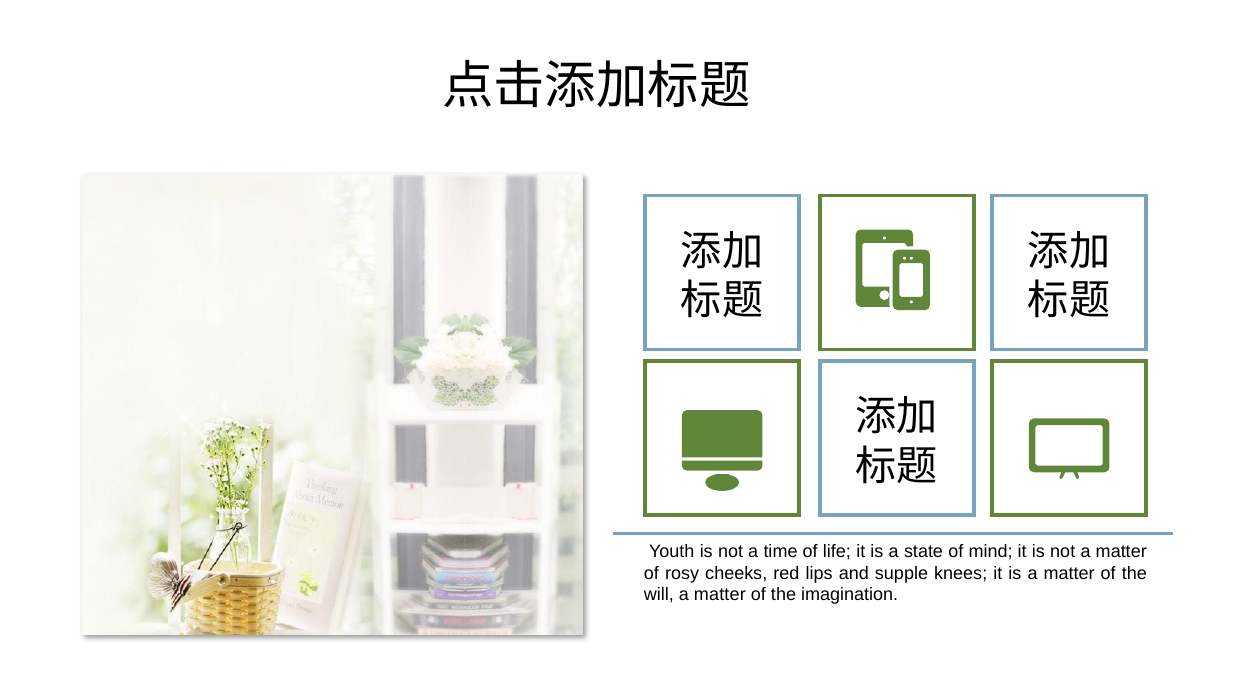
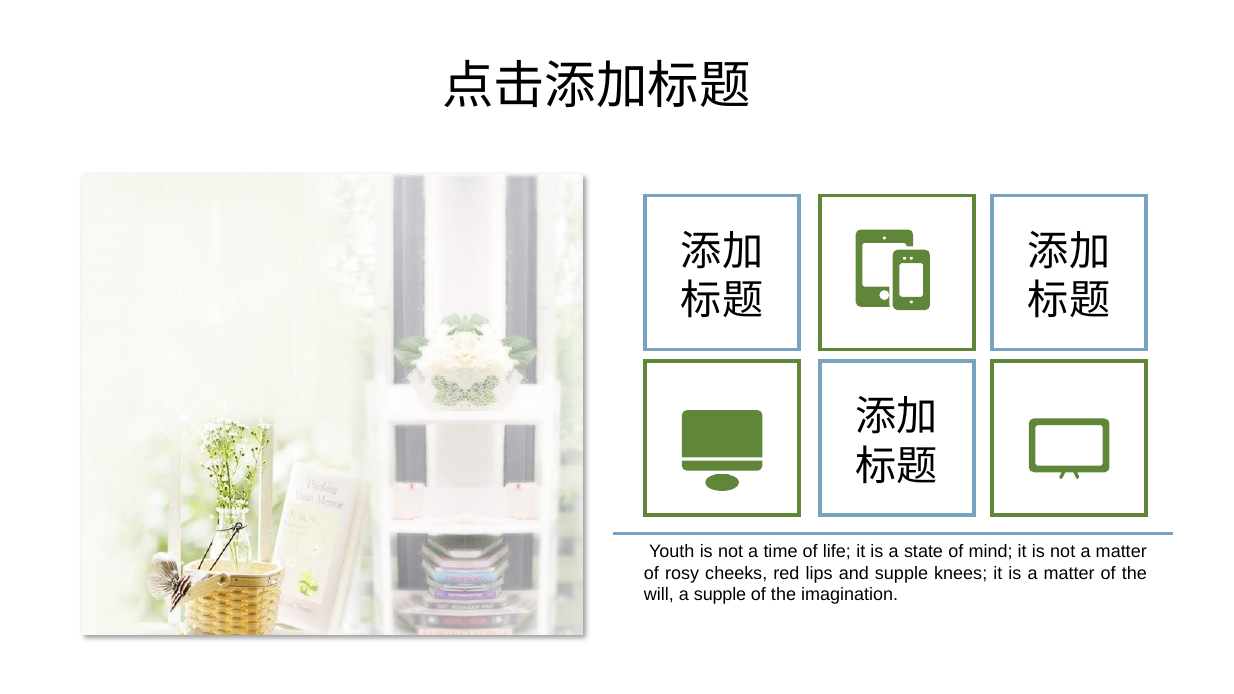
will a matter: matter -> supple (720, 595)
